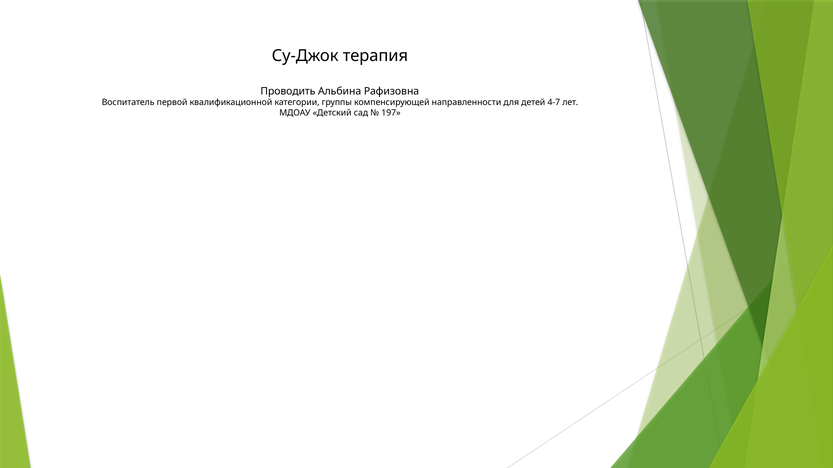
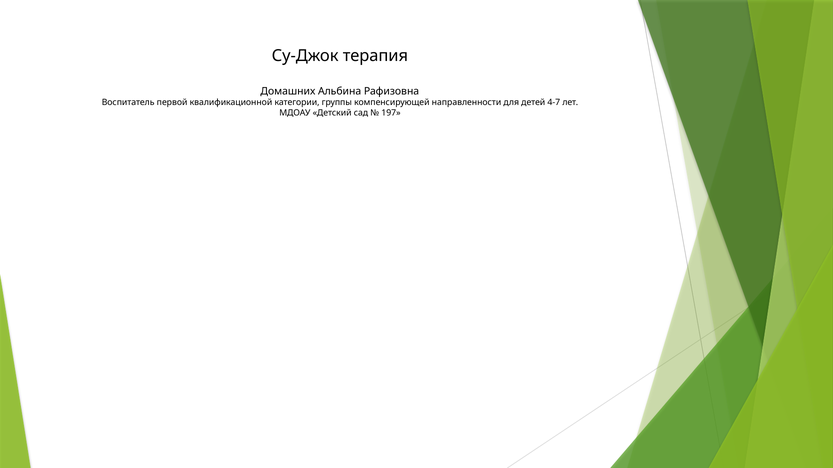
Проводить: Проводить -> Домашних (288, 91)
